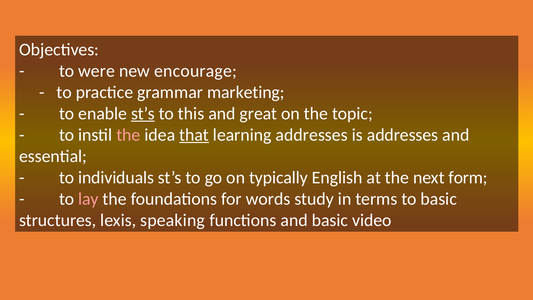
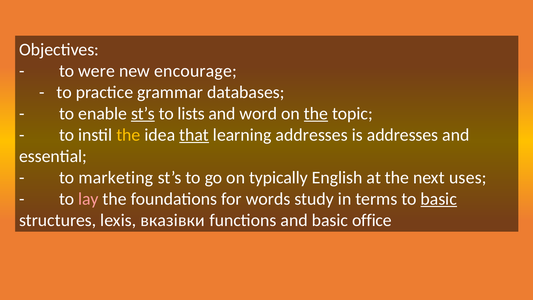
marketing: marketing -> databases (246, 92)
this: this -> lists (191, 113)
great: great -> word (258, 113)
the underline: none -> present (316, 113)
the colour: pink -> yellow (128, 135)
individuals: individuals -> marketing (116, 177)
form: form -> uses (468, 177)
basic underline: none -> present (439, 199)
speaking: speaking -> вказівки (173, 220)
video: video -> office (372, 220)
